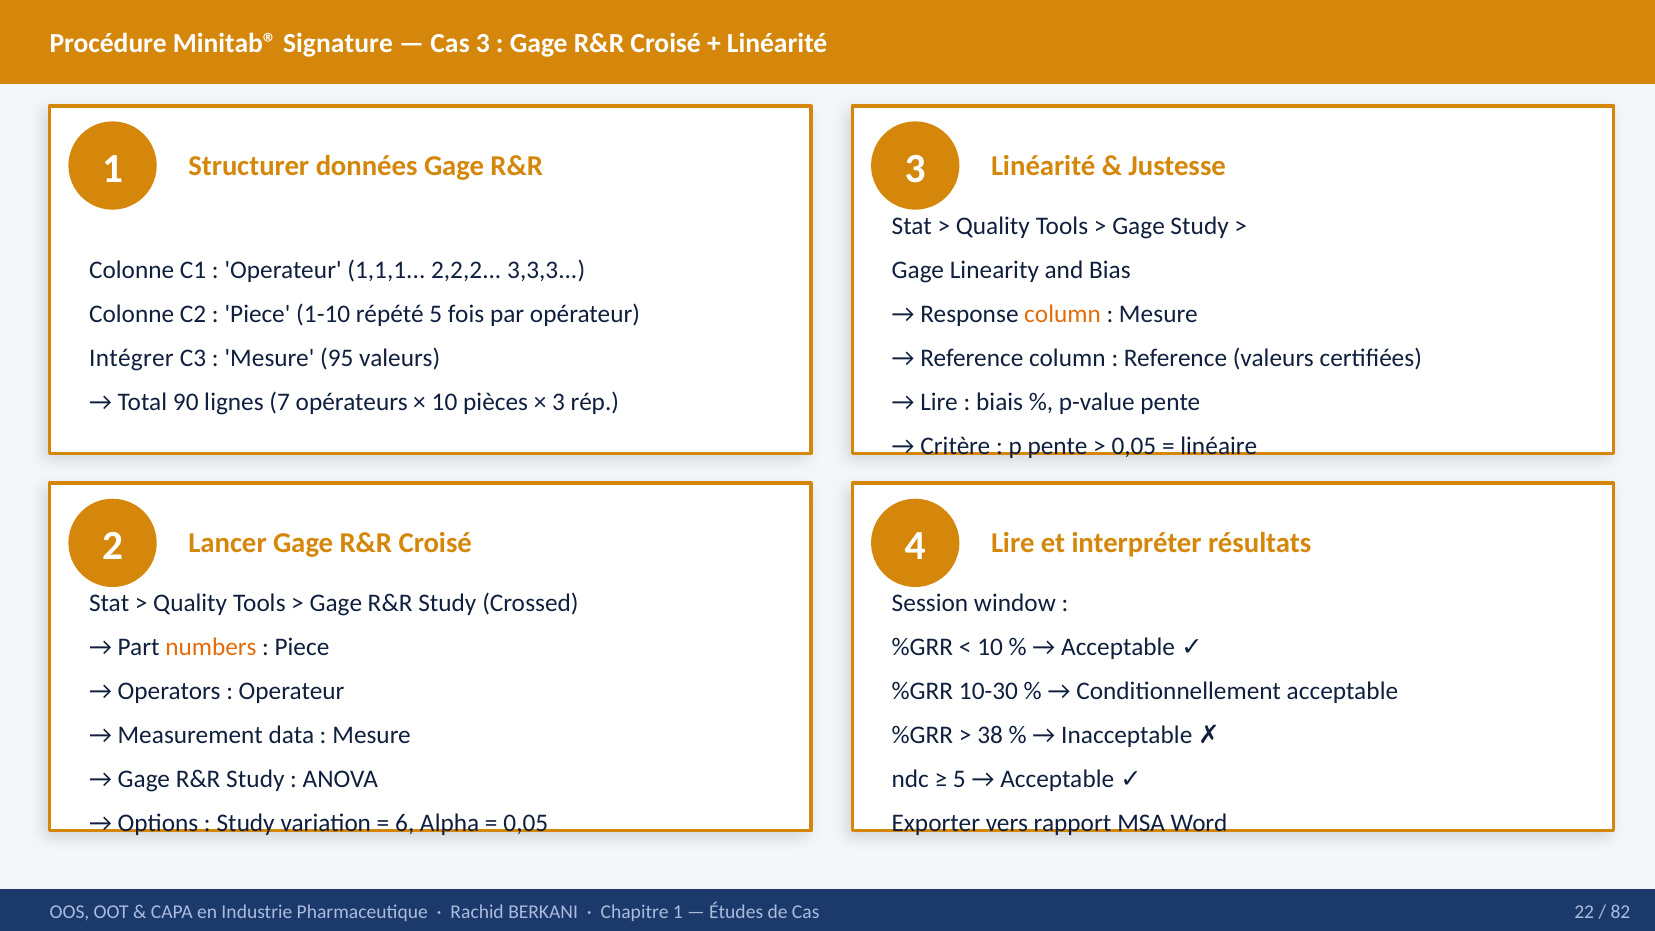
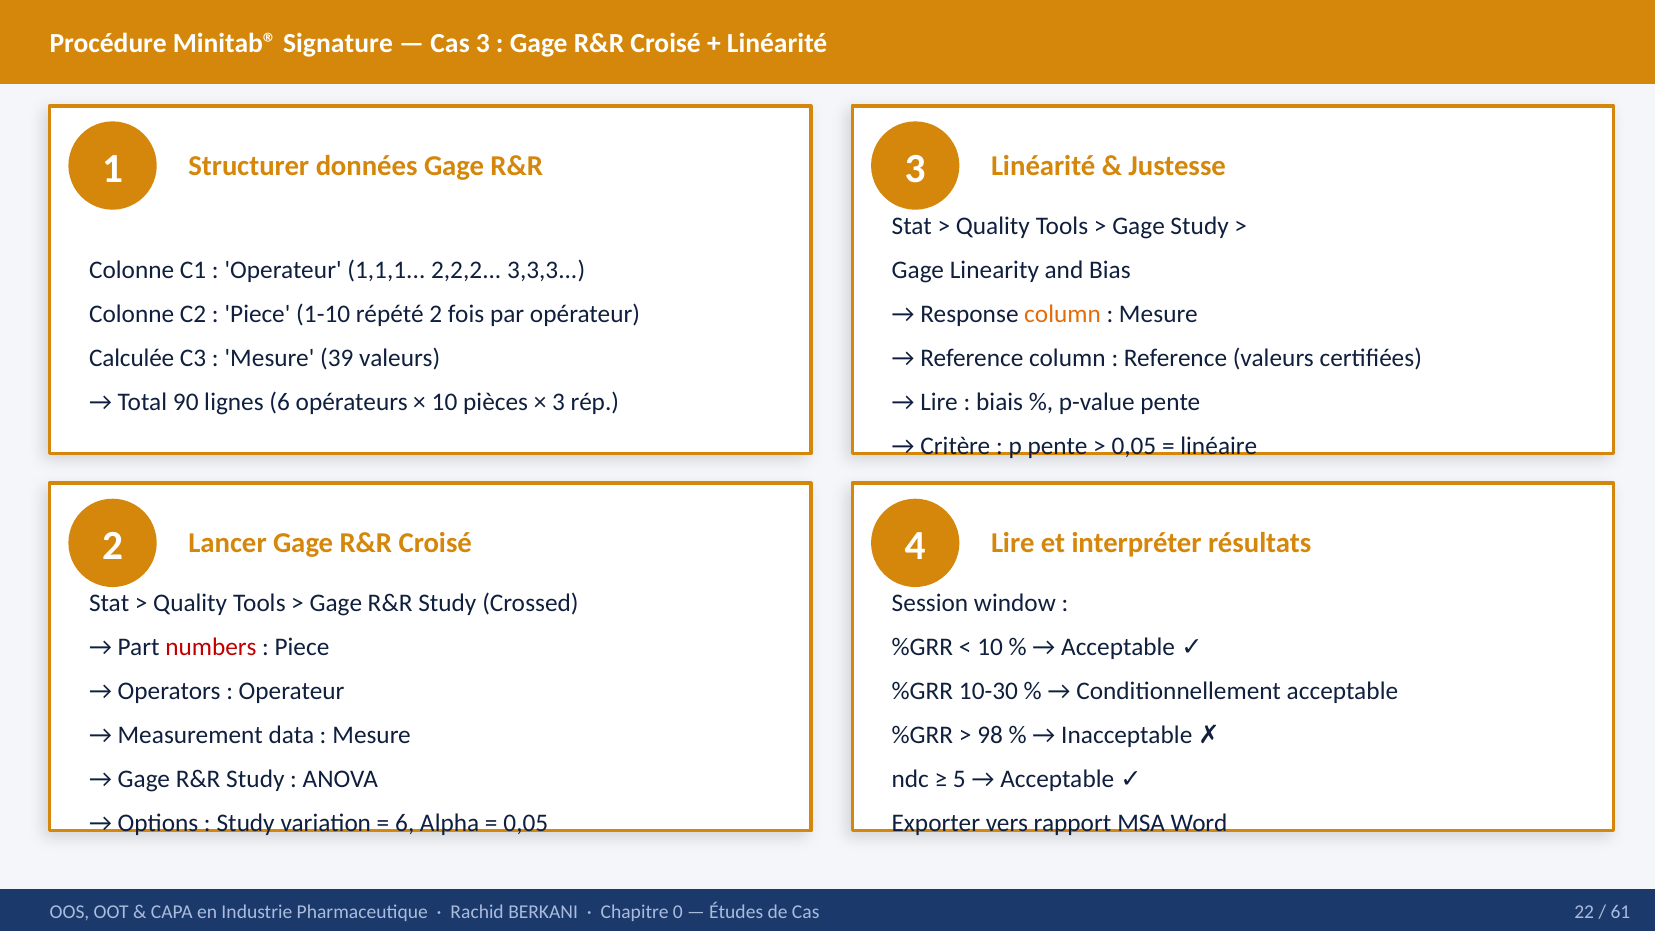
répété 5: 5 -> 2 (436, 314)
Intégrer: Intégrer -> Calculée (132, 358)
95: 95 -> 39 (337, 358)
lignes 7: 7 -> 6 (280, 402)
numbers colour: orange -> red (211, 648)
38: 38 -> 98 (990, 735)
Chapitre 1: 1 -> 0 (678, 912)
82: 82 -> 61 (1620, 912)
